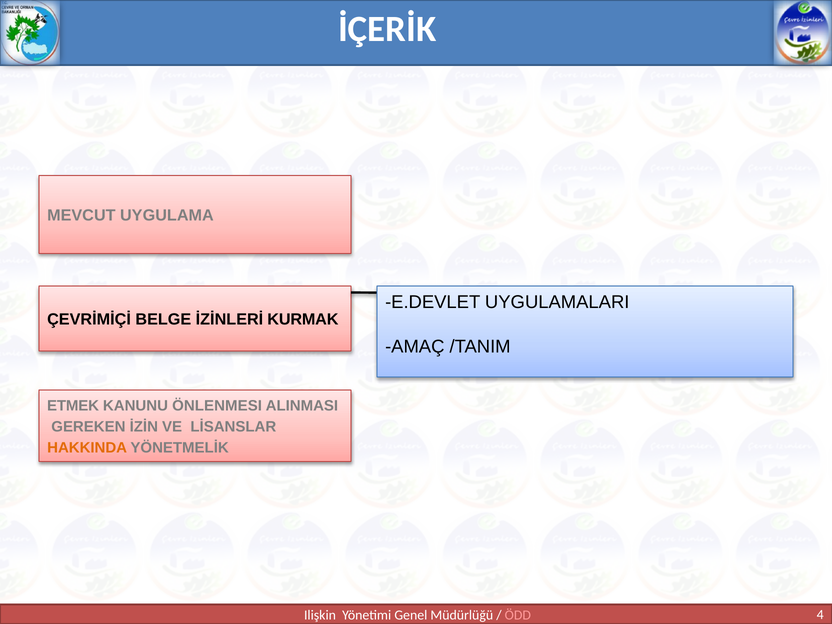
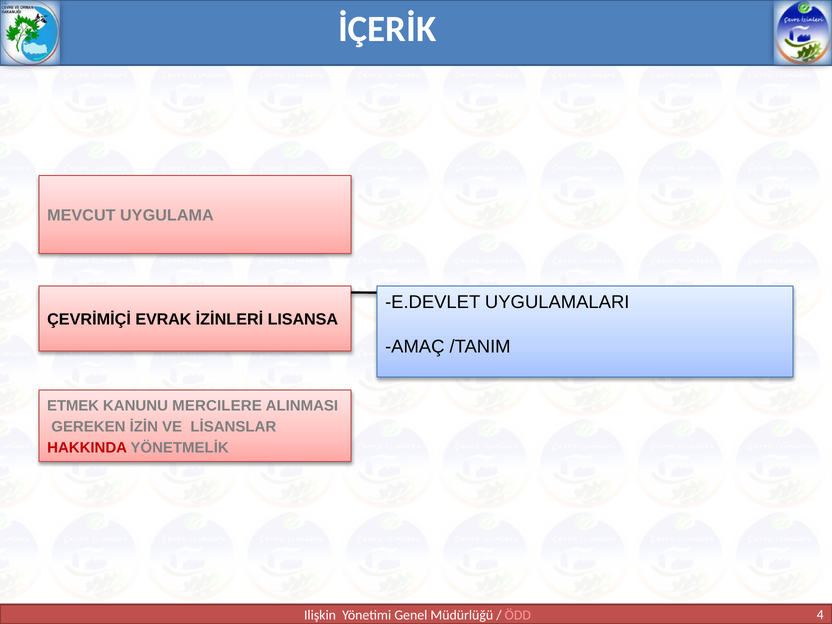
BELGE: BELGE -> EVRAK (163, 320)
KURMAK: KURMAK -> LISANSA (303, 320)
ÖNLENMESI: ÖNLENMESI -> MERCILERE (217, 406)
HAKKINDA colour: orange -> red (87, 448)
